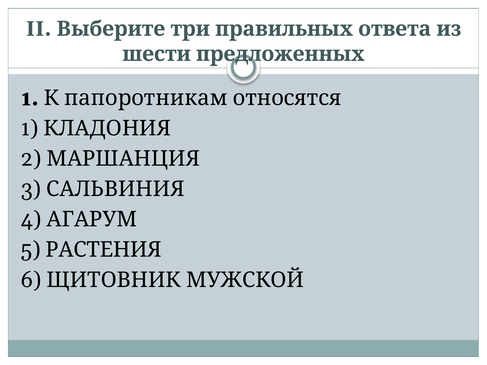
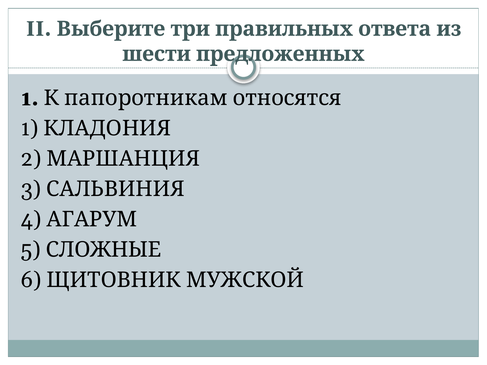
РАСТЕНИЯ: РАСТЕНИЯ -> СЛОЖНЫЕ (104, 250)
